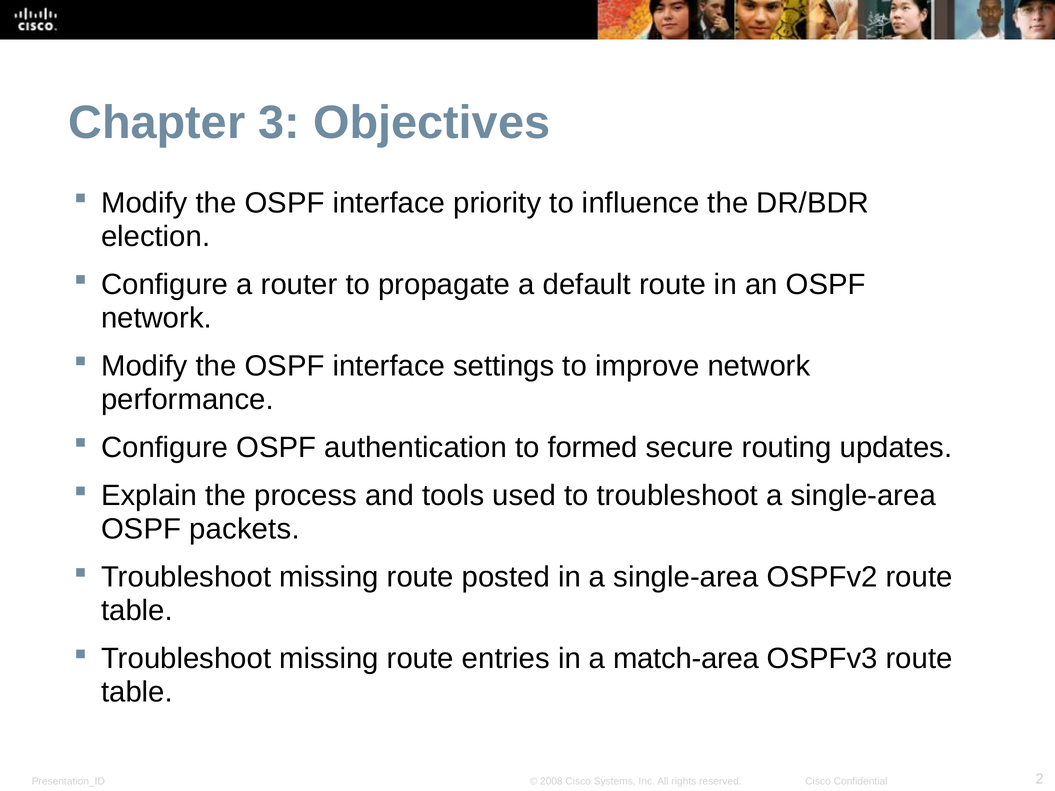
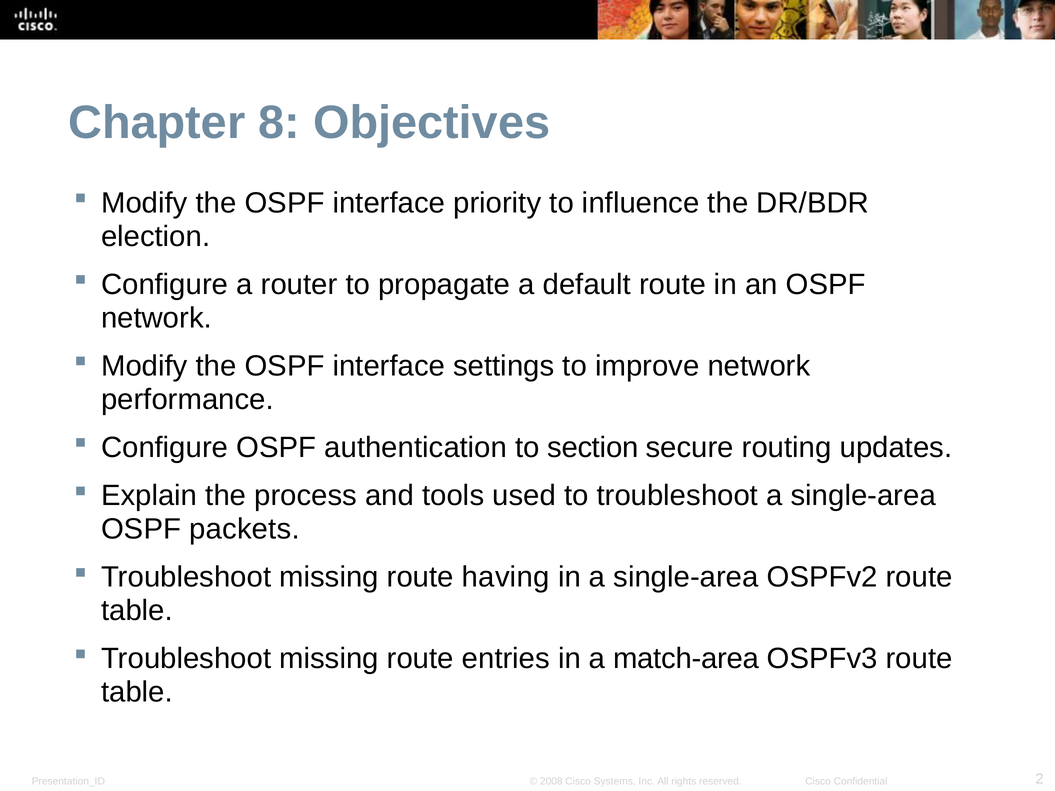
3: 3 -> 8 (279, 123)
formed: formed -> section (593, 448)
posted: posted -> having (506, 577)
